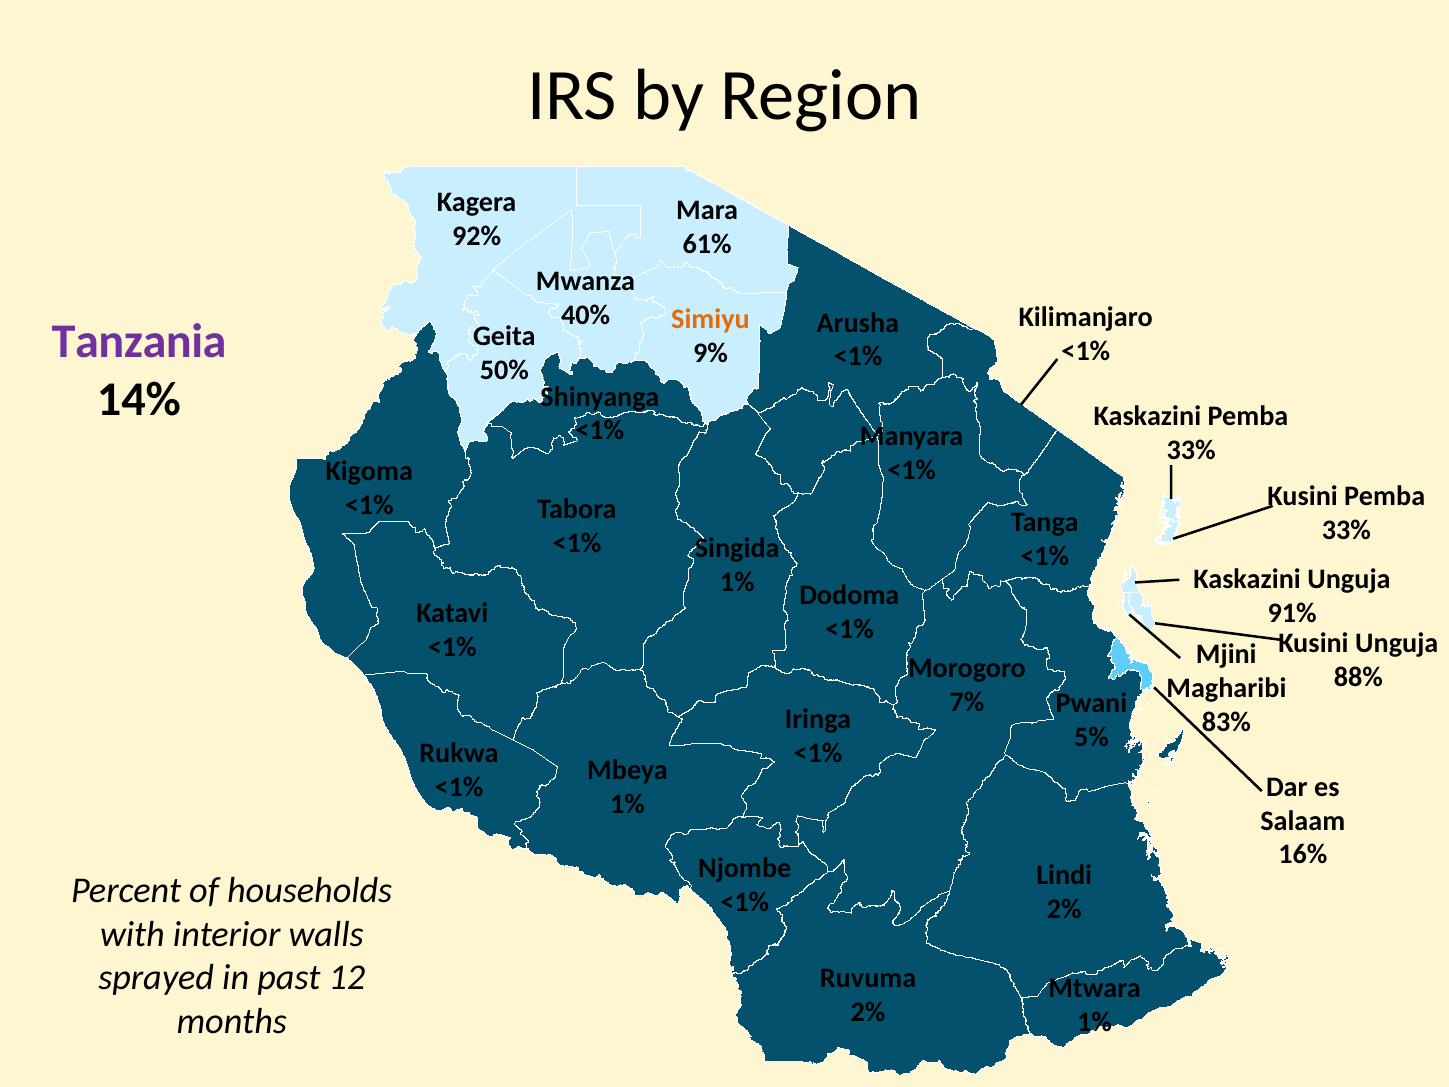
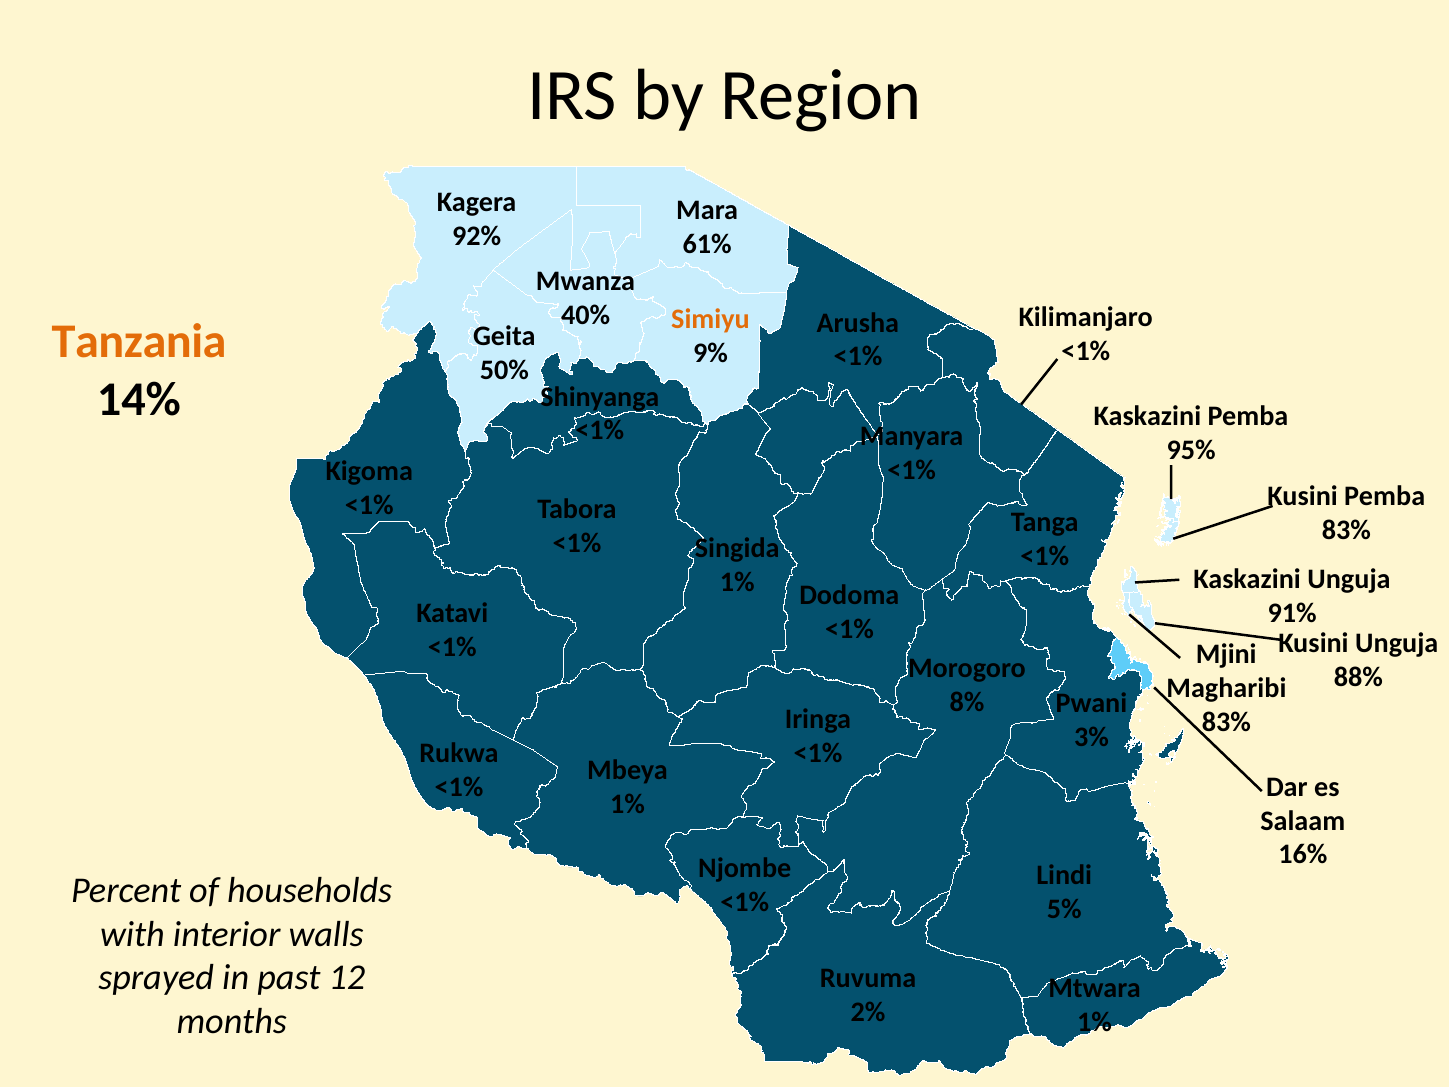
Tanzania colour: purple -> orange (139, 341)
33%: 33% -> 95% (1191, 450)
33%: 33% -> 83% (1346, 530)
7%: 7% -> 8% (967, 702)
5%: 5% -> 3% (1091, 737)
2%: 2% -> 5% (1064, 909)
